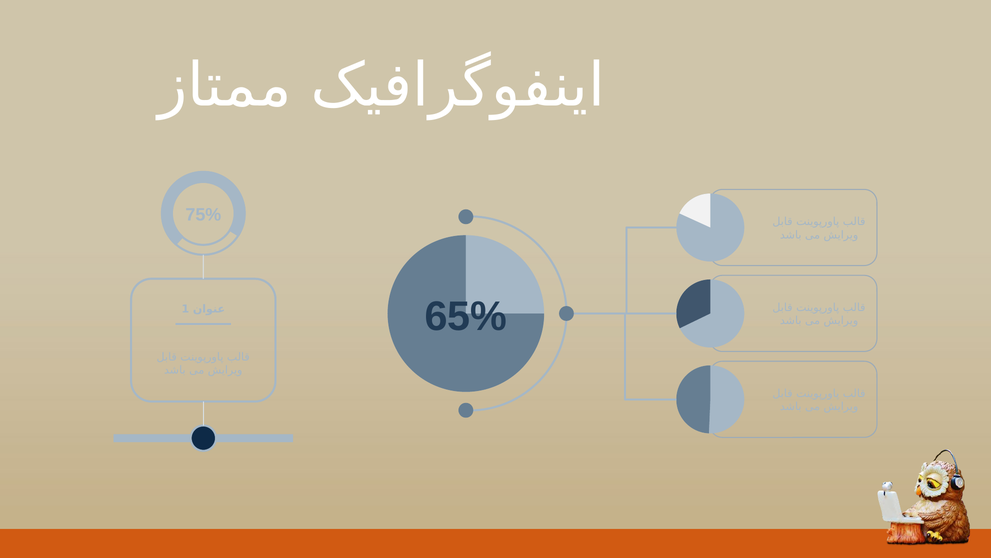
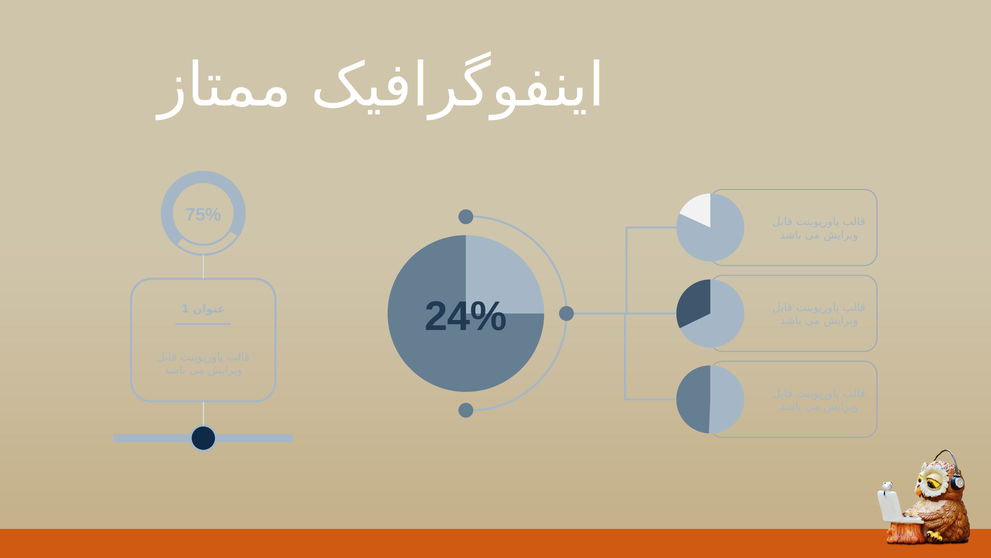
65%: 65% -> 24% (466, 316)
